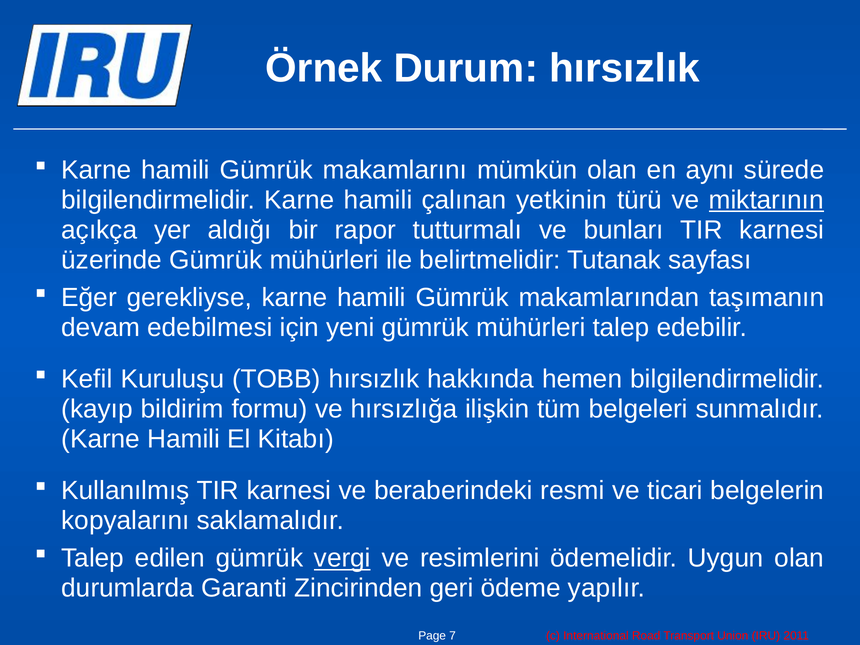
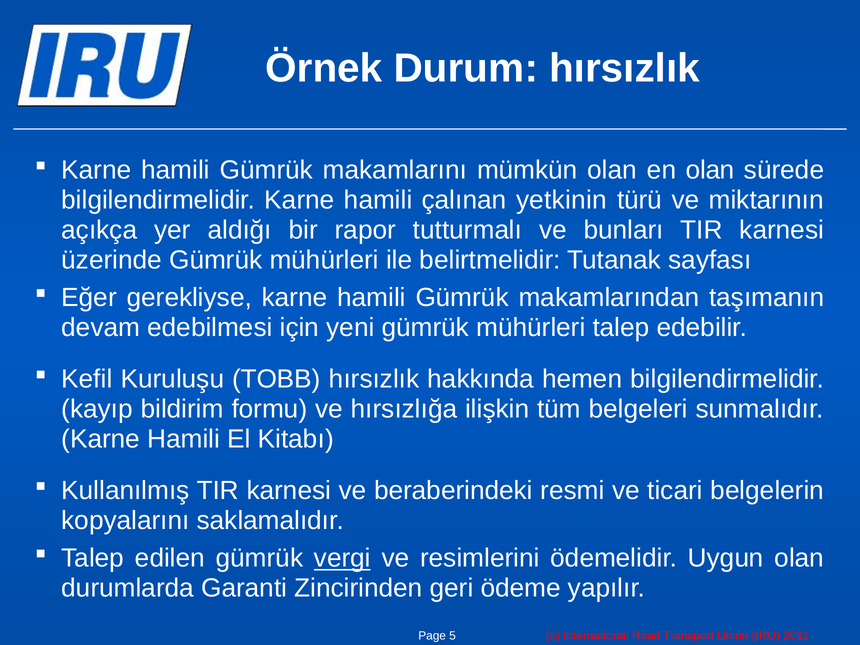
en aynı: aynı -> olan (710, 170)
miktarının underline: present -> none (766, 200)
7: 7 -> 5 (453, 636)
